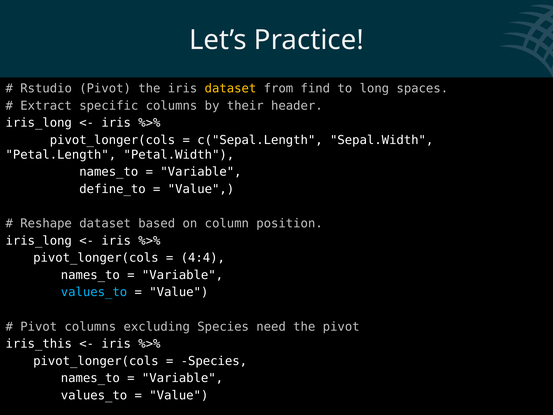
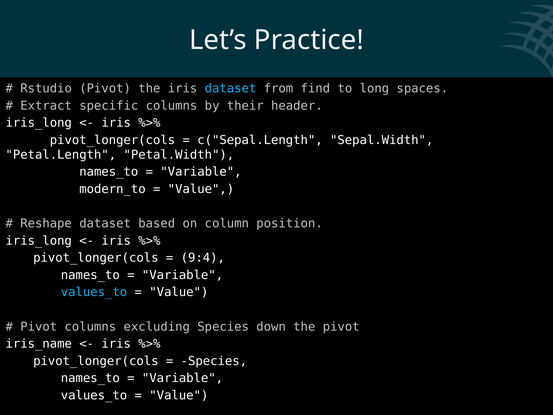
dataset colour: yellow -> light blue (230, 88)
define_to: define_to -> modern_to (112, 189)
4:4: 4:4 -> 9:4 (203, 258)
need: need -> down (271, 326)
iris_this: iris_this -> iris_name (39, 344)
